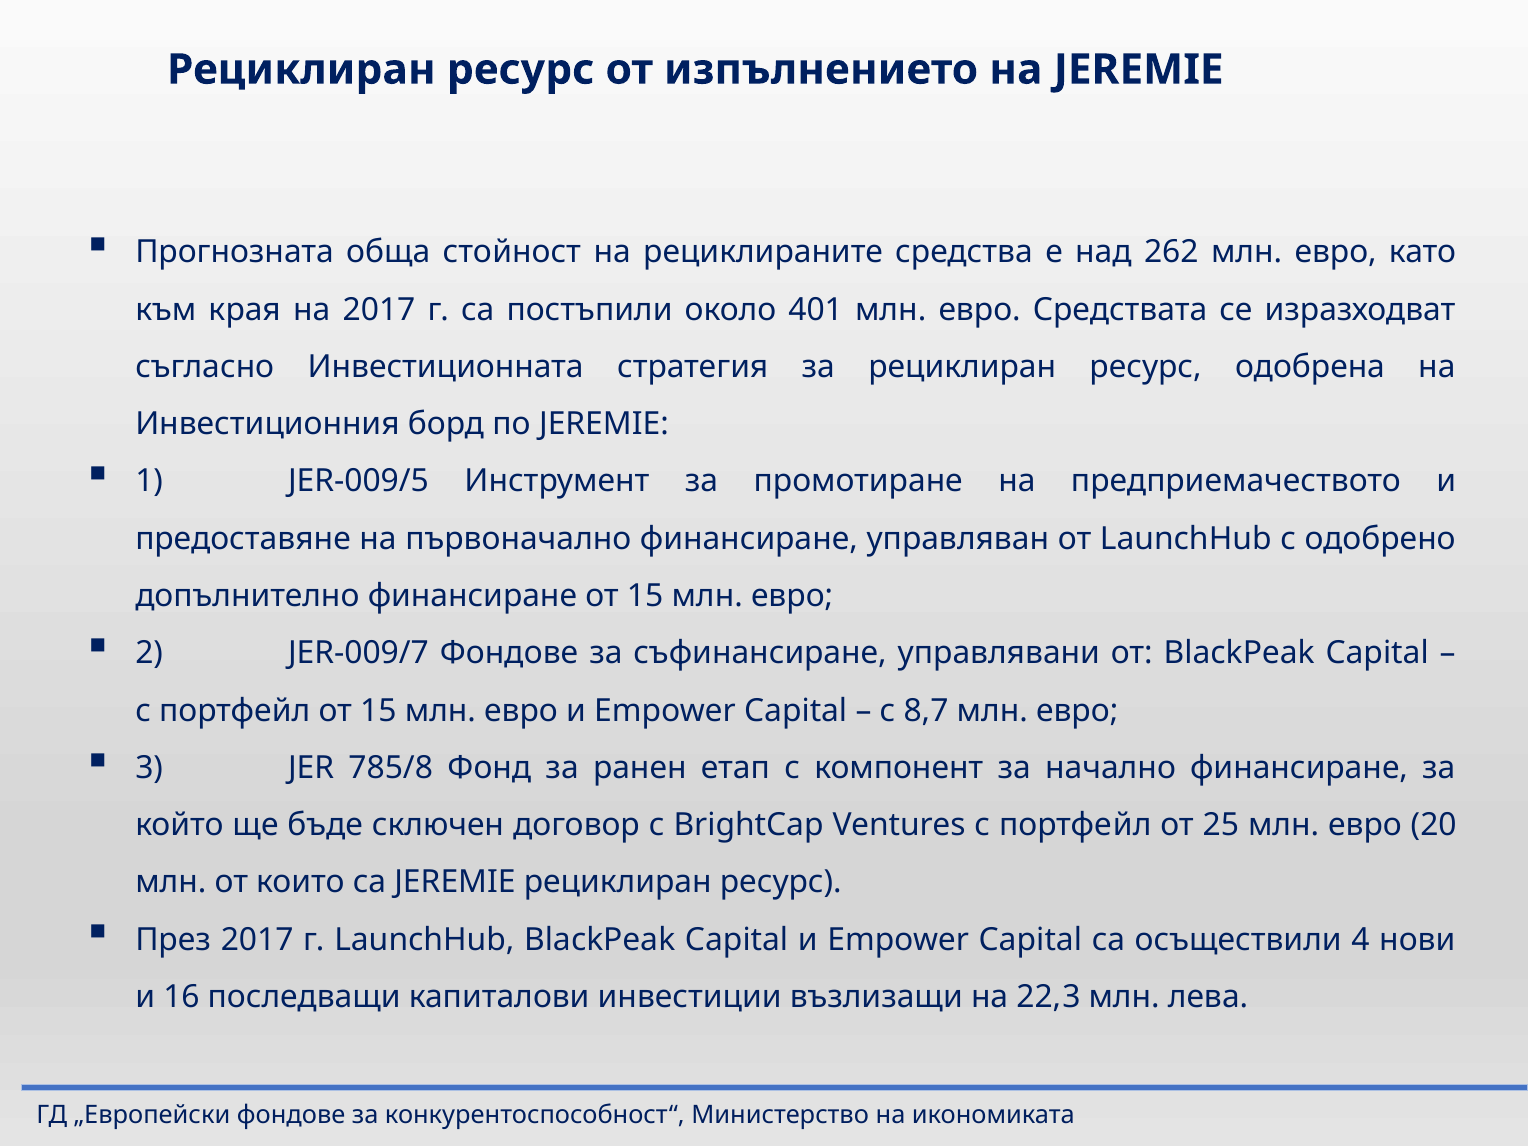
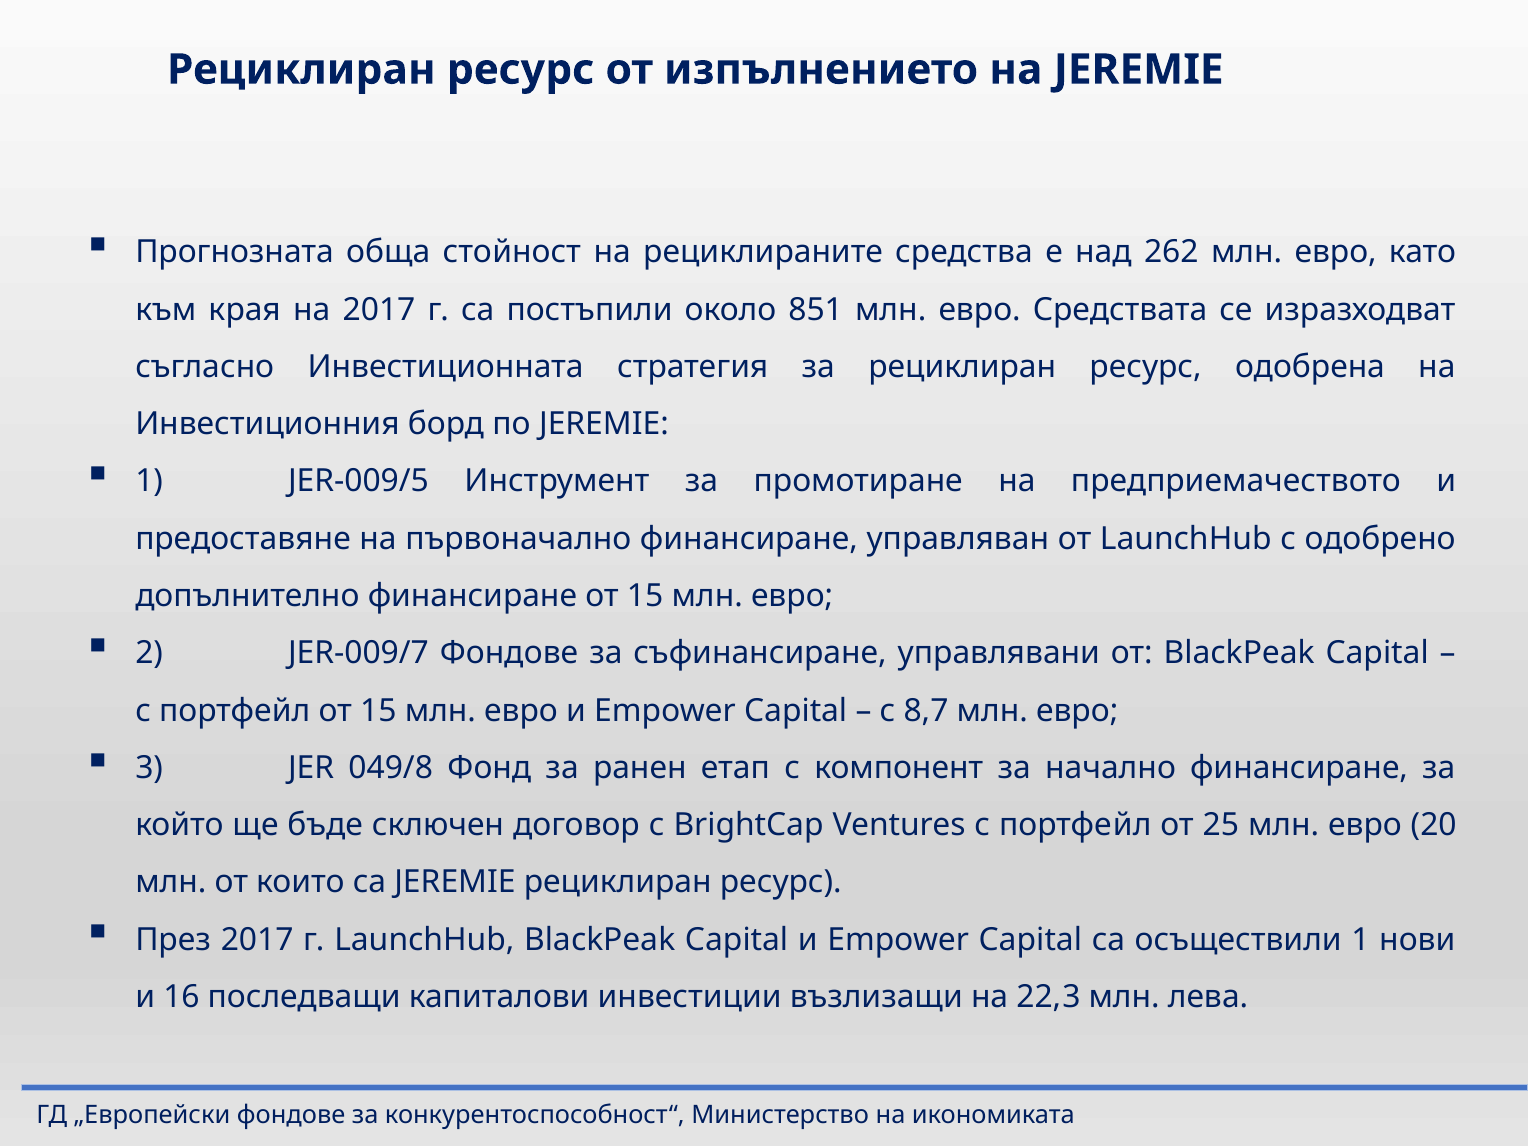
401: 401 -> 851 (816, 310)
785/8: 785/8 -> 049/8 (391, 768)
осъществили 4: 4 -> 1 (1360, 940)
